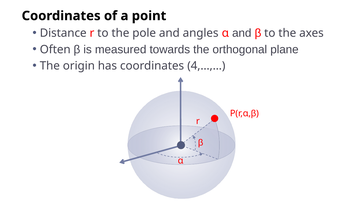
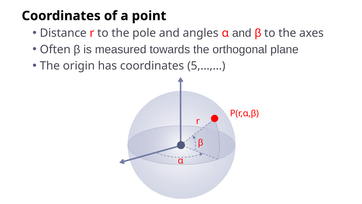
4,…,…: 4,…,… -> 5,…,… (206, 66)
